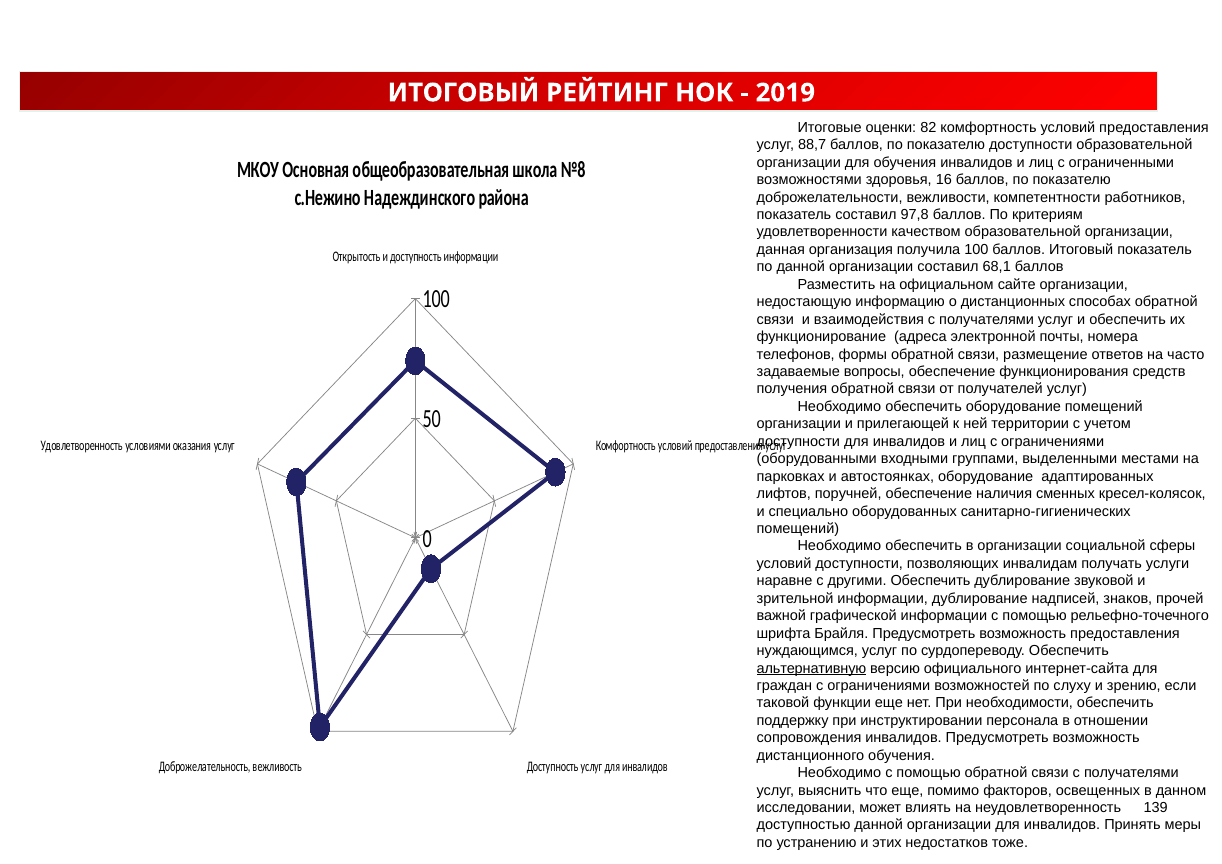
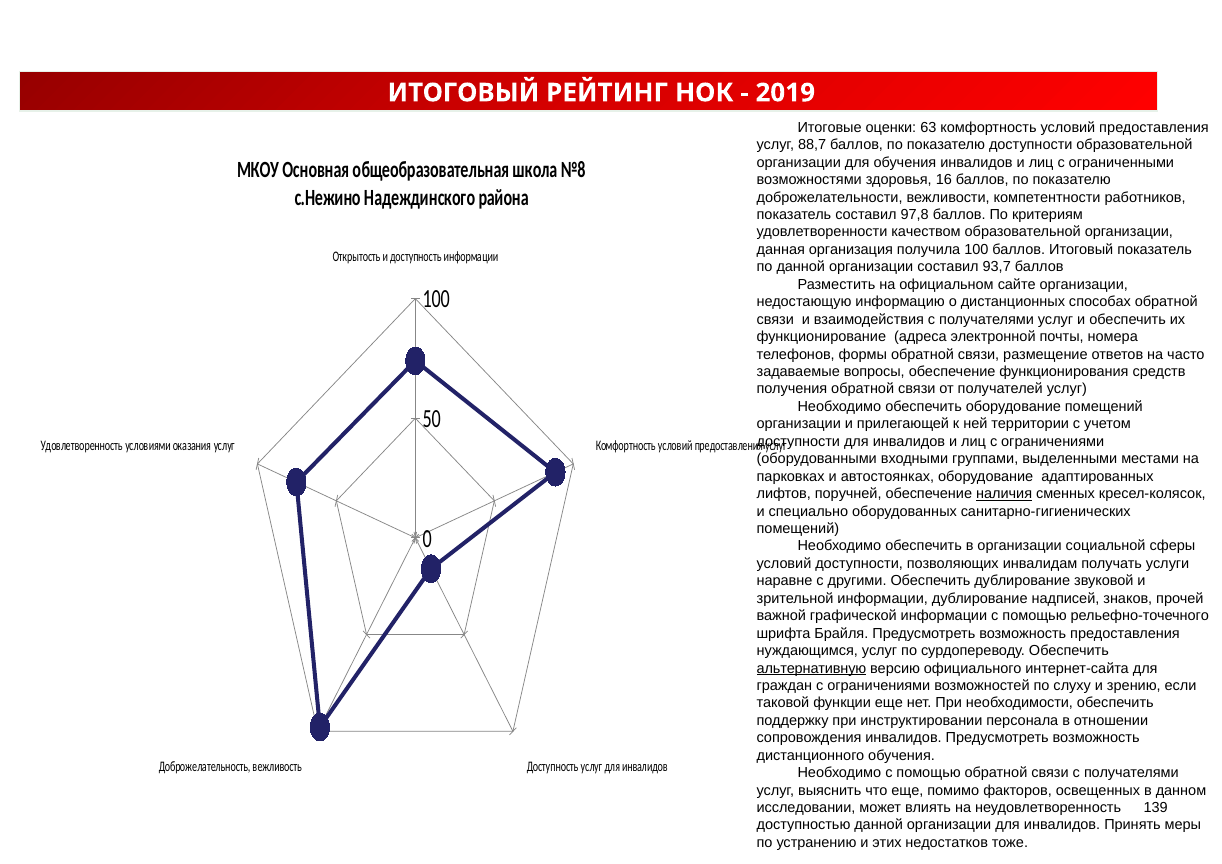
82: 82 -> 63 (928, 128)
68,1: 68,1 -> 93,7 (997, 267)
наличия underline: none -> present (1004, 494)
